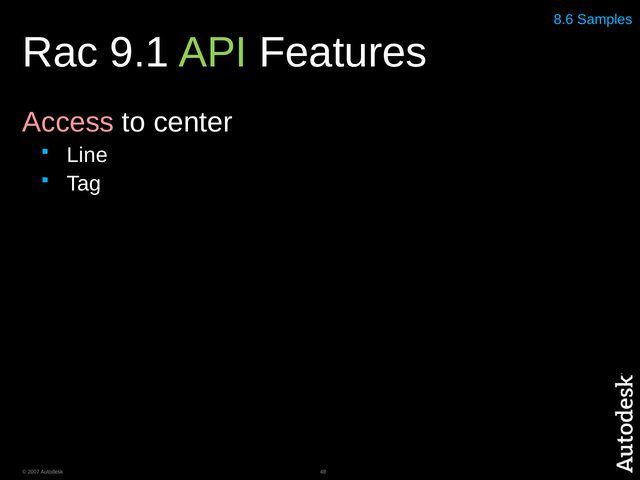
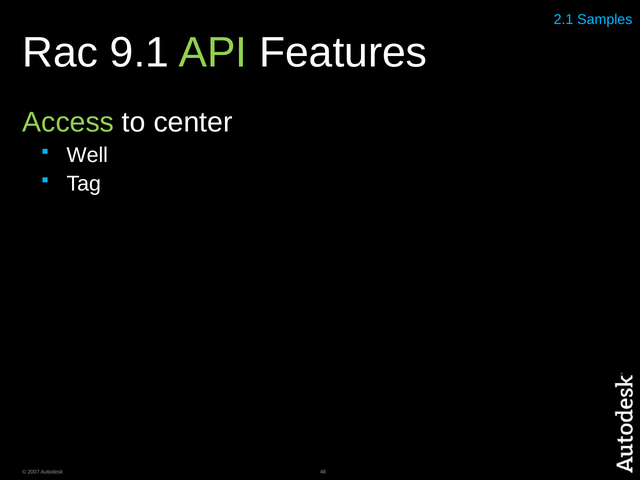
8.6: 8.6 -> 2.1 (563, 20)
Access colour: pink -> light green (68, 122)
Line: Line -> Well (87, 155)
